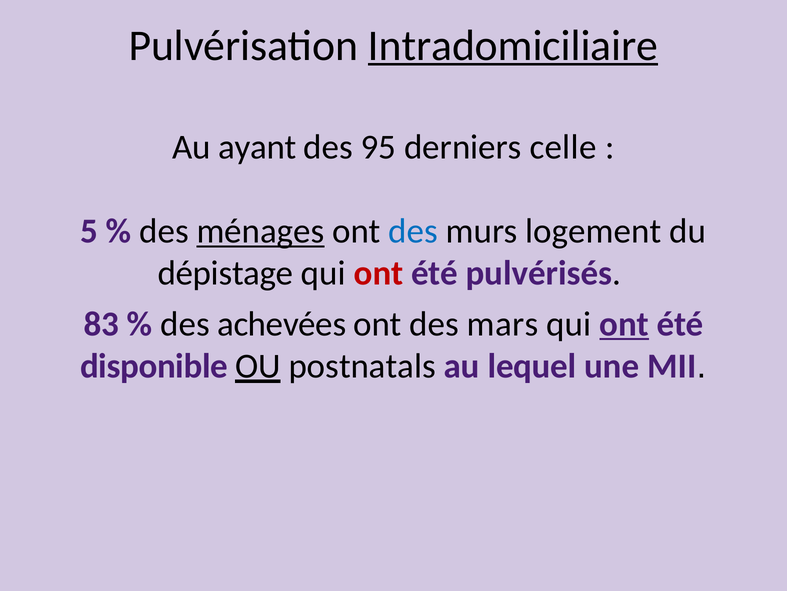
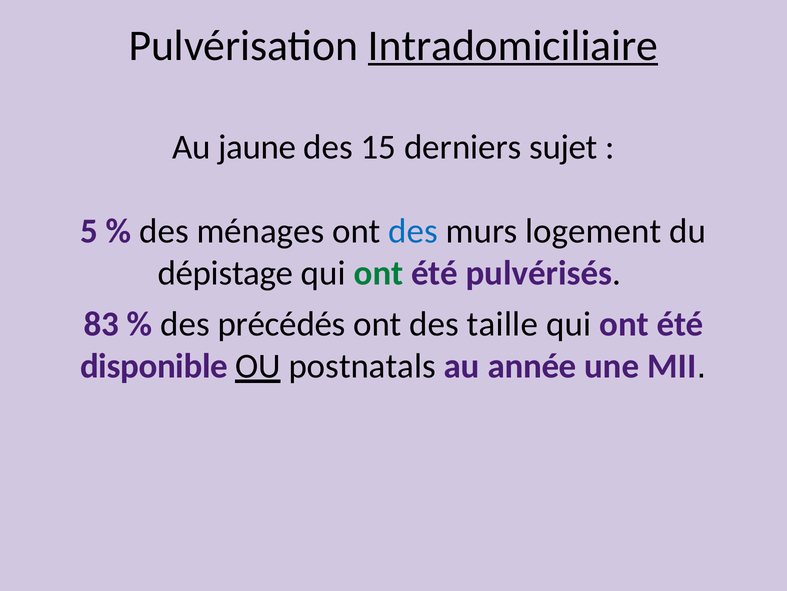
ayant: ayant -> jaune (257, 147)
95: 95 -> 15 (378, 147)
celle: celle -> sujet (563, 147)
ménages underline: present -> none (261, 231)
ont colour: red -> green (379, 273)
achevées: achevées -> précédés (282, 324)
mars: mars -> taille (503, 324)
ont underline: present -> none (624, 324)
lequel: lequel -> année (532, 366)
